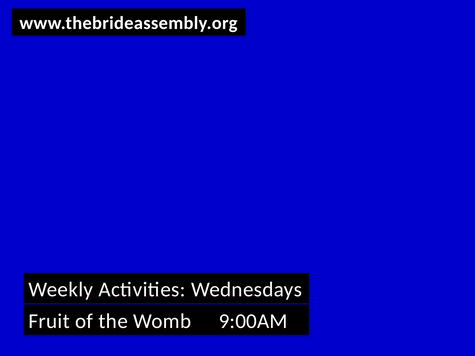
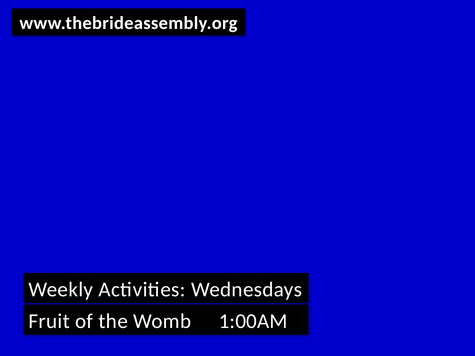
9:00AM: 9:00AM -> 1:00AM (253, 321)
